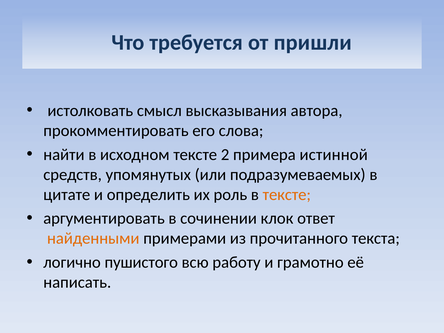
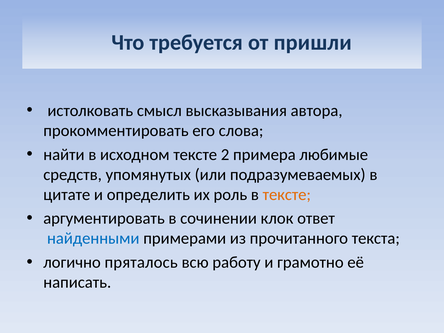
истинной: истинной -> любимые (334, 155)
найденными colour: orange -> blue (93, 238)
пушистого: пушистого -> пряталось (141, 262)
